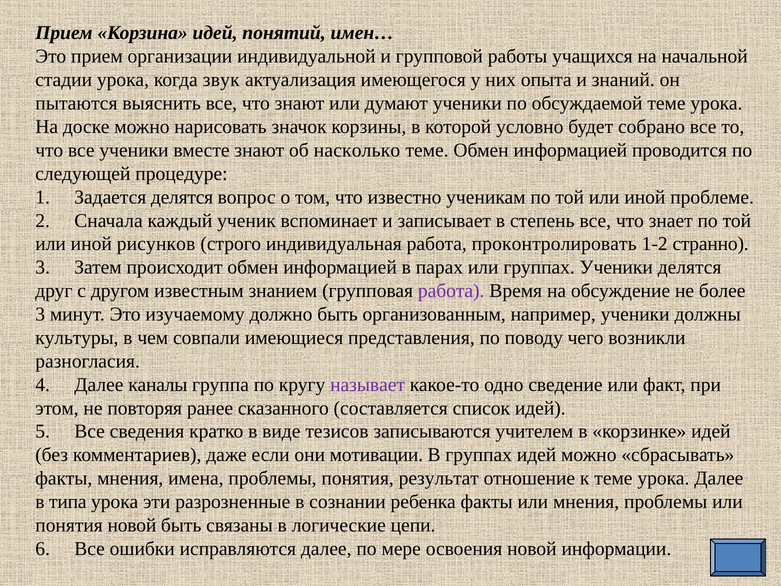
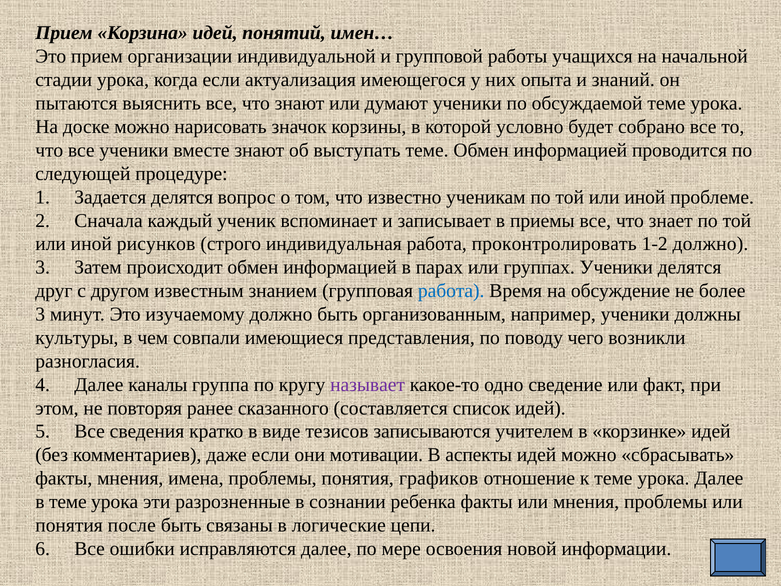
когда звук: звук -> если (221, 80)
насколько: насколько -> выступать (357, 150)
степень: степень -> приемы (542, 220)
1-2 странно: странно -> должно (710, 244)
работа colour: purple -> blue (451, 291)
В группах: группах -> аспекты (479, 455)
результат: результат -> графиков (439, 478)
в типа: типа -> теме (68, 502)
понятия новой: новой -> после (132, 525)
